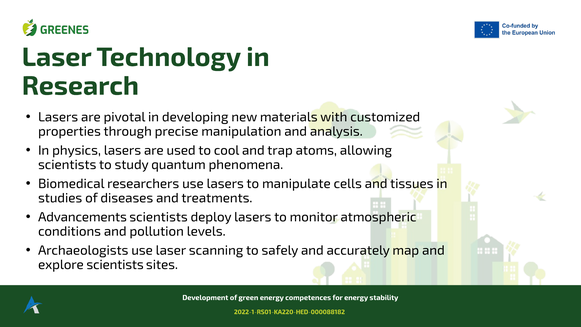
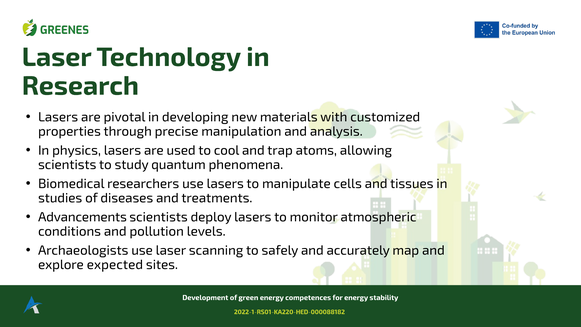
explore scientists: scientists -> expected (115, 265)
